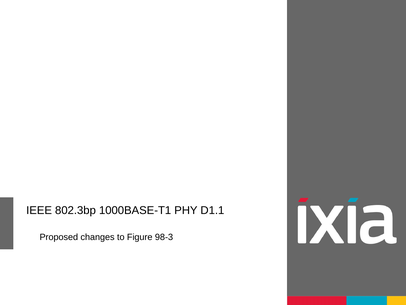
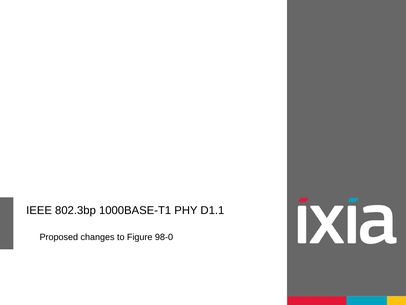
98-3: 98-3 -> 98-0 (164, 237)
